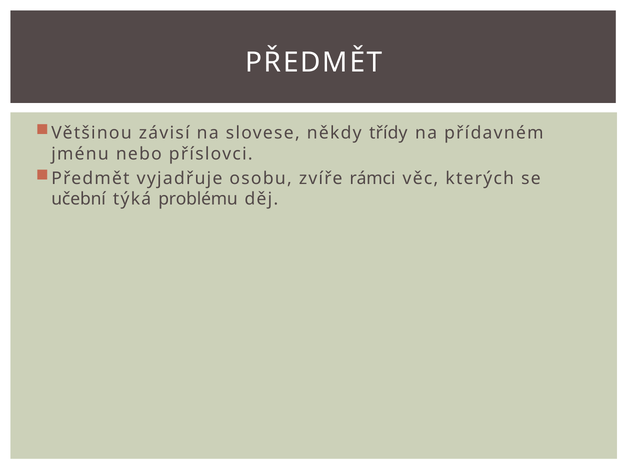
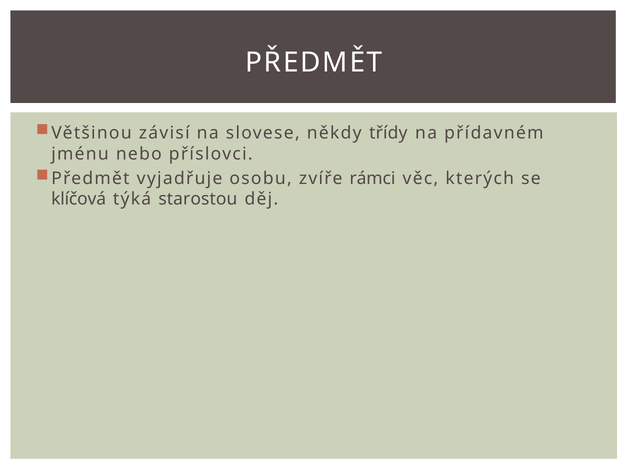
učební: učební -> klíčová (79, 199)
problému: problému -> starostou (198, 199)
